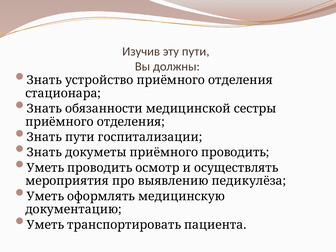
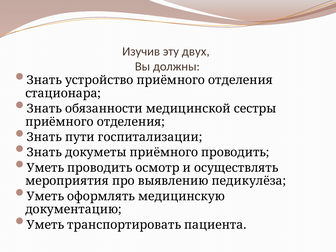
эту пути: пути -> двух (196, 51)
